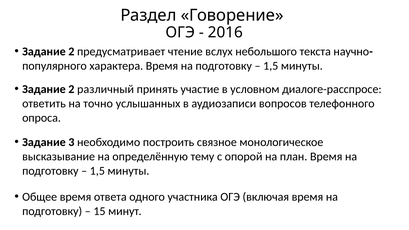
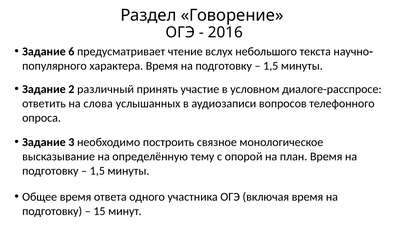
2: 2 -> 6 (71, 52)
точно: точно -> слова (98, 104)
